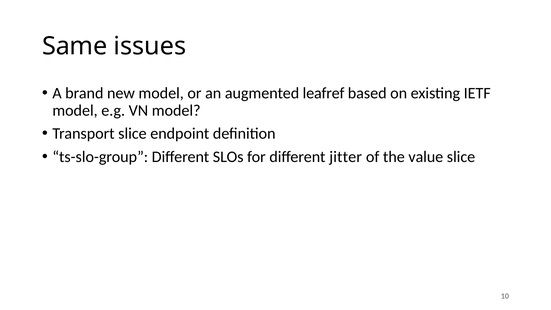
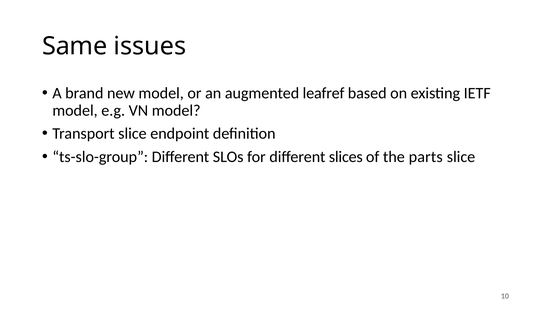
jitter: jitter -> slices (346, 157)
value: value -> parts (426, 157)
